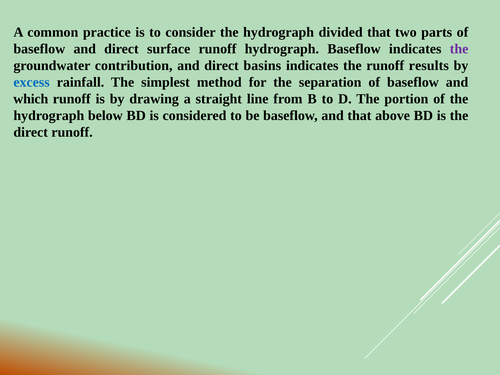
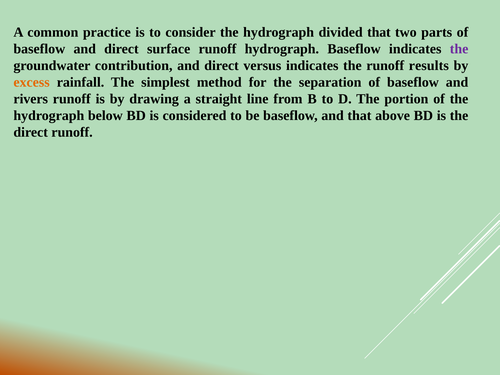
basins: basins -> versus (262, 66)
excess colour: blue -> orange (32, 82)
which: which -> rivers (31, 99)
